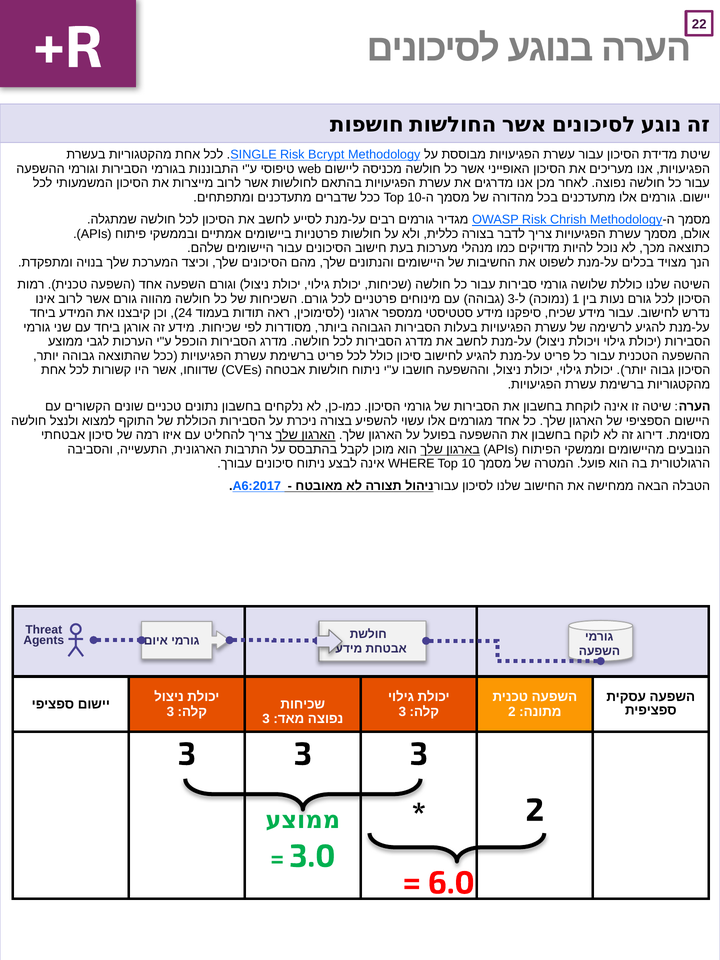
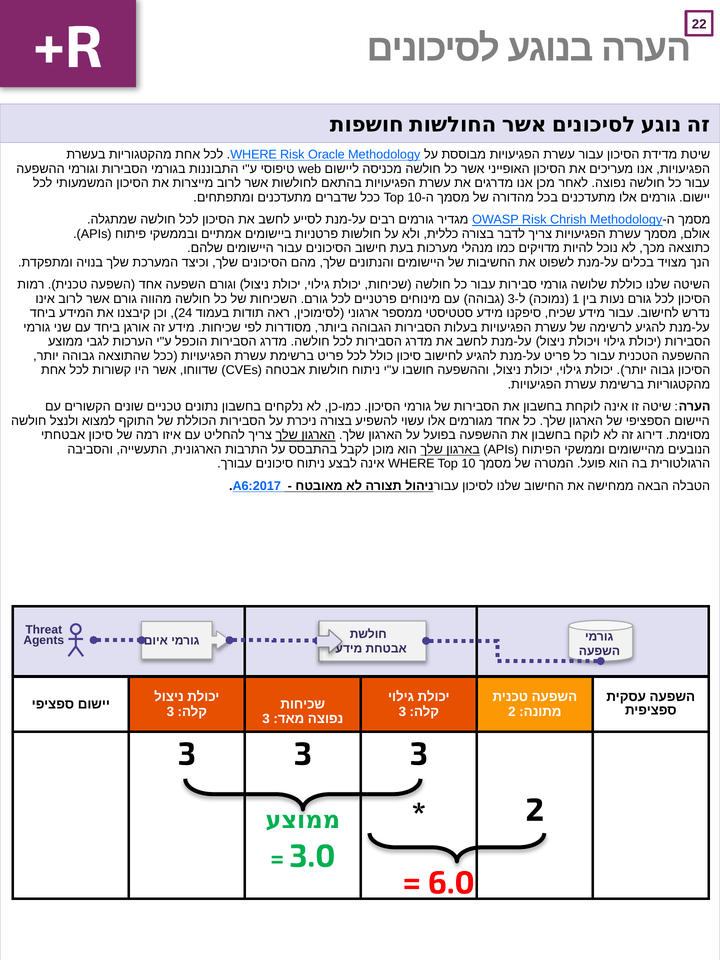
SINGLE: SINGLE -> WHERE (254, 155)
Bcrypt: Bcrypt -> Oracle (326, 155)
